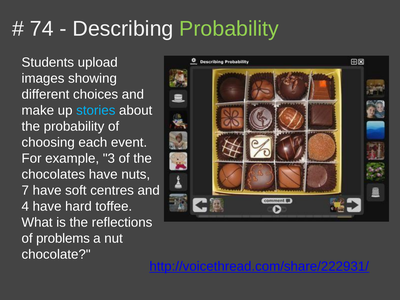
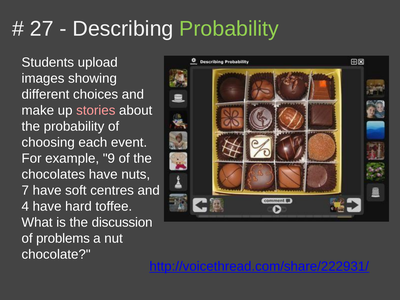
74: 74 -> 27 (42, 29)
stories colour: light blue -> pink (96, 110)
3: 3 -> 9 (109, 158)
reflections: reflections -> discussion (122, 222)
